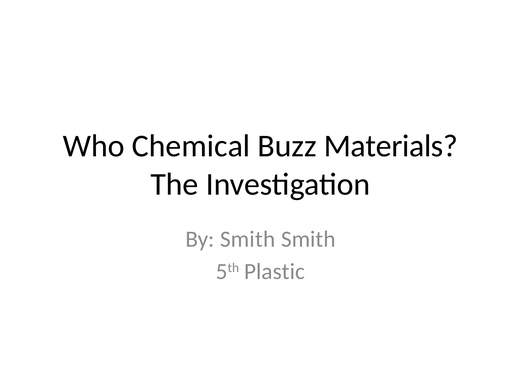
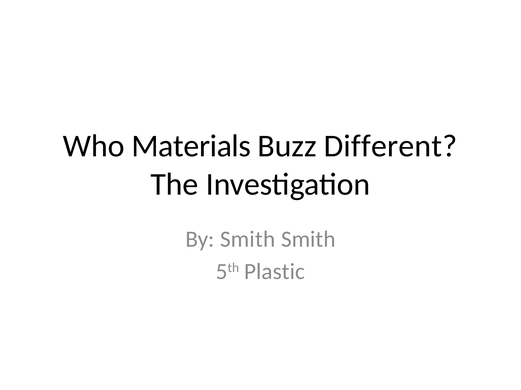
Chemical: Chemical -> Materials (191, 146)
Materials: Materials -> Different (391, 146)
